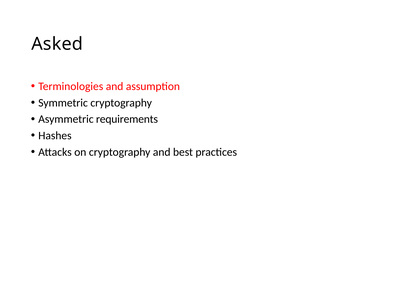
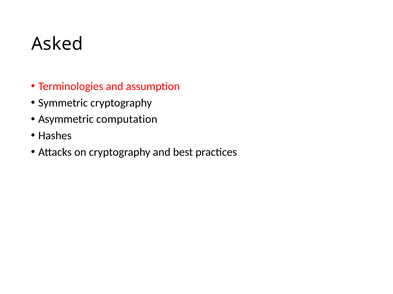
requirements: requirements -> computation (127, 120)
